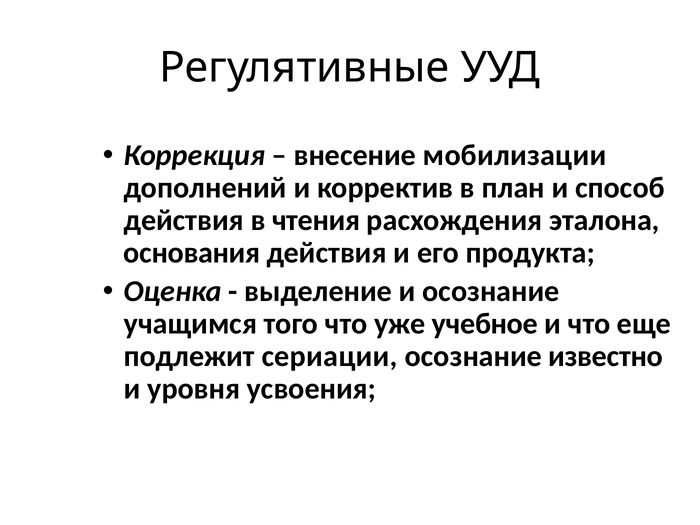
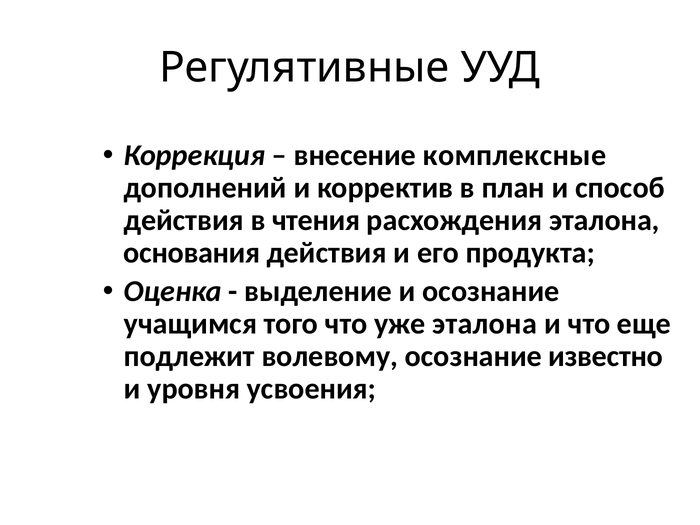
мобилизации: мобилизации -> комплексные (515, 155)
уже учебное: учебное -> эталона (485, 324)
сериации: сериации -> волевому (330, 356)
